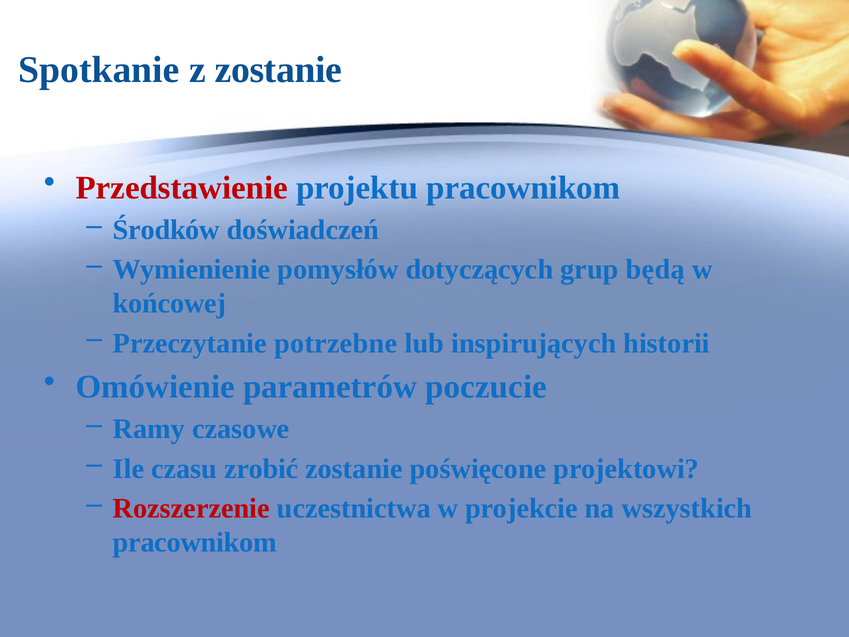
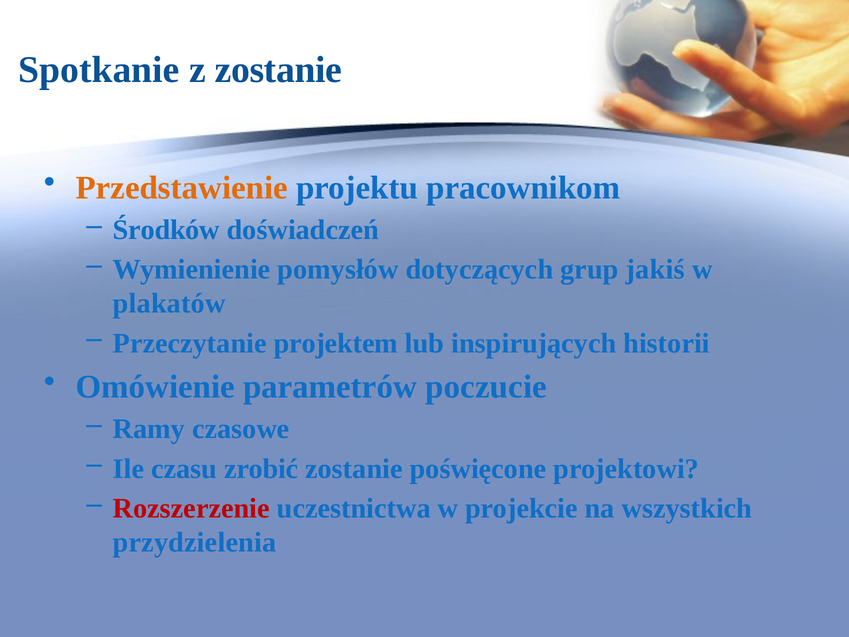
Przedstawienie colour: red -> orange (182, 188)
będą: będą -> jakiś (655, 270)
końcowej: końcowej -> plakatów (169, 303)
potrzebne: potrzebne -> projektem (336, 343)
pracownikom: pracownikom -> przydzielenia (195, 542)
